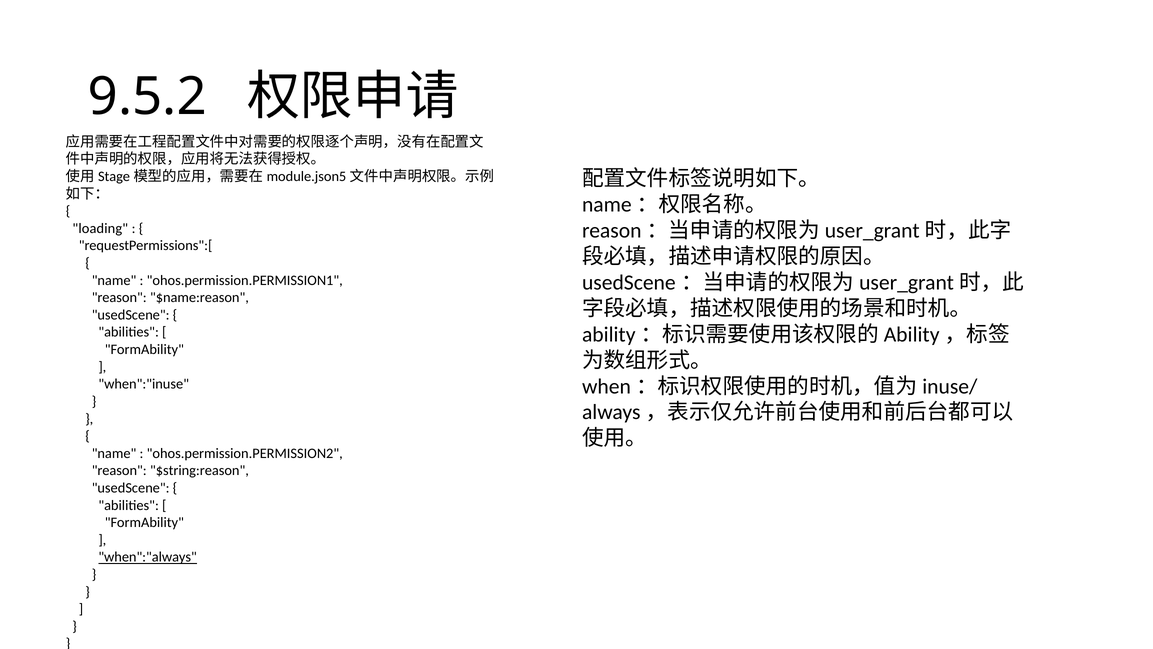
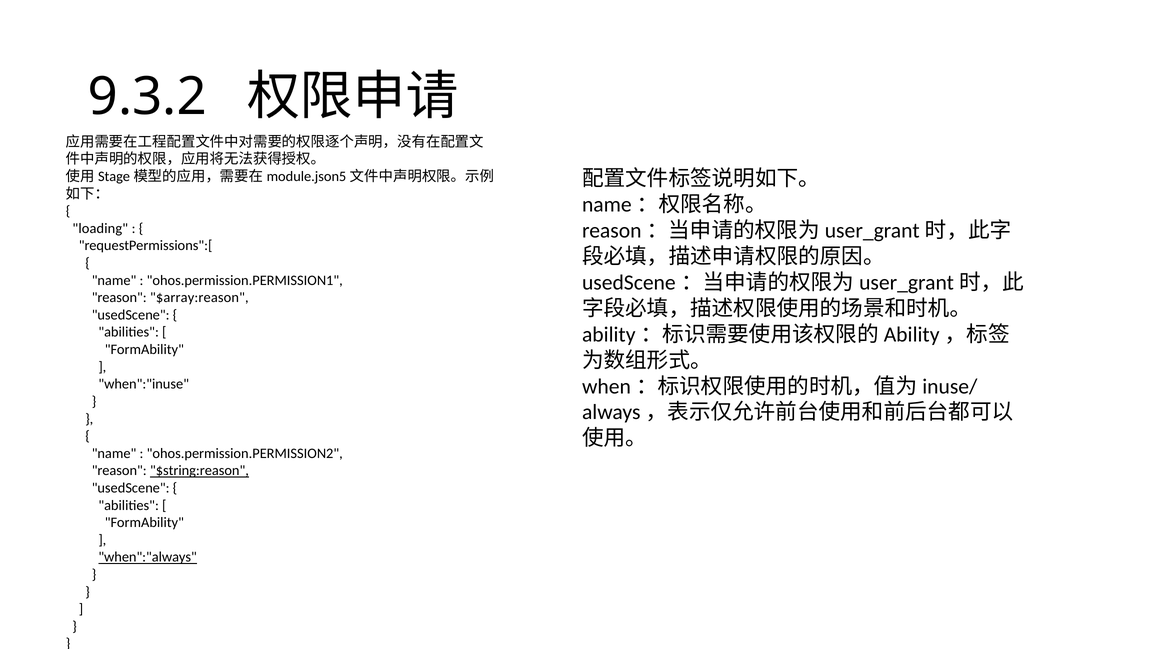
9.5.2: 9.5.2 -> 9.3.2 (147, 97)
$name:reason: $name:reason -> $array:reason (199, 297)
$string:reason underline: none -> present (199, 470)
